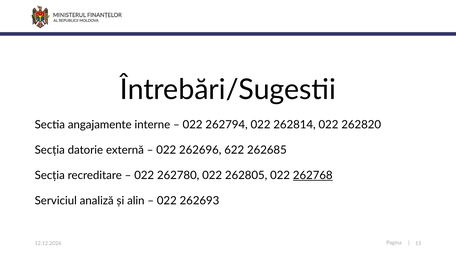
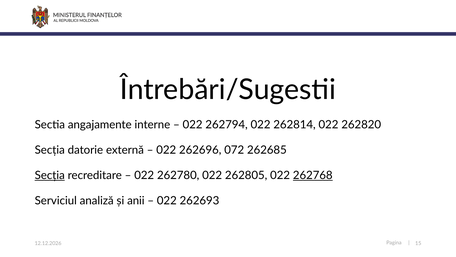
622: 622 -> 072 (234, 150)
Secția underline: none -> present (50, 175)
alin: alin -> anii (136, 200)
